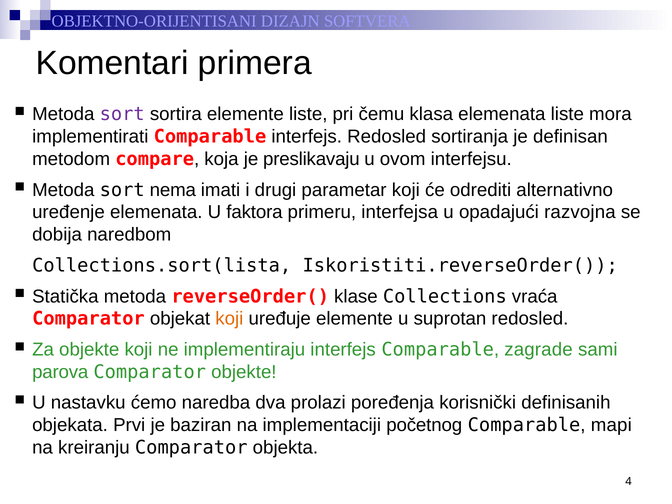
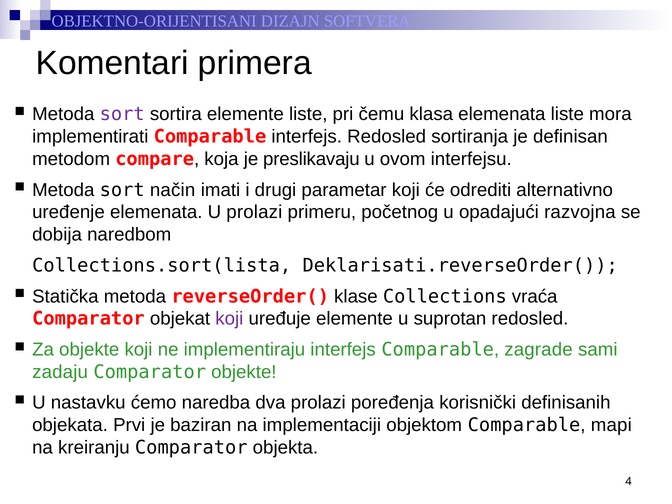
nema: nema -> način (173, 190)
U faktora: faktora -> prolazi (254, 212)
interfejsa: interfejsa -> početnog (400, 212)
Iskoristiti.reverseOrder(: Iskoristiti.reverseOrder( -> Deklarisati.reverseOrder( (460, 266)
koji colour: orange -> purple (229, 319)
parova: parova -> zadaju (60, 372)
početnog: početnog -> objektom (424, 425)
